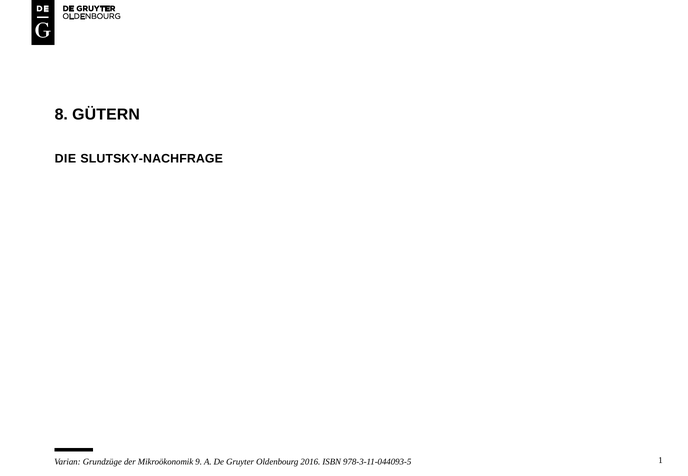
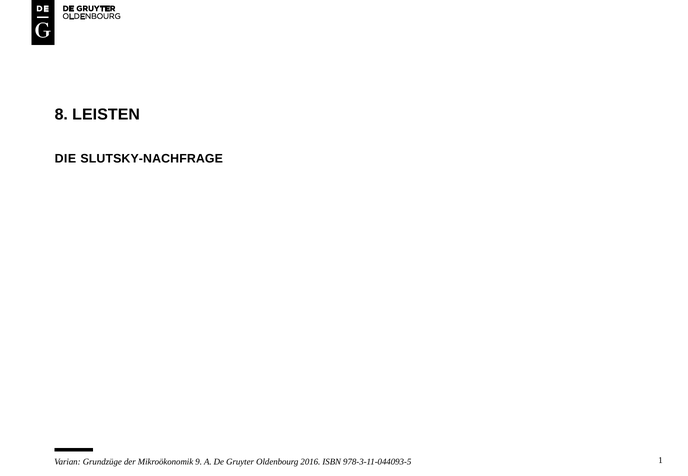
GÜTERN: GÜTERN -> LEISTEN (106, 115)
